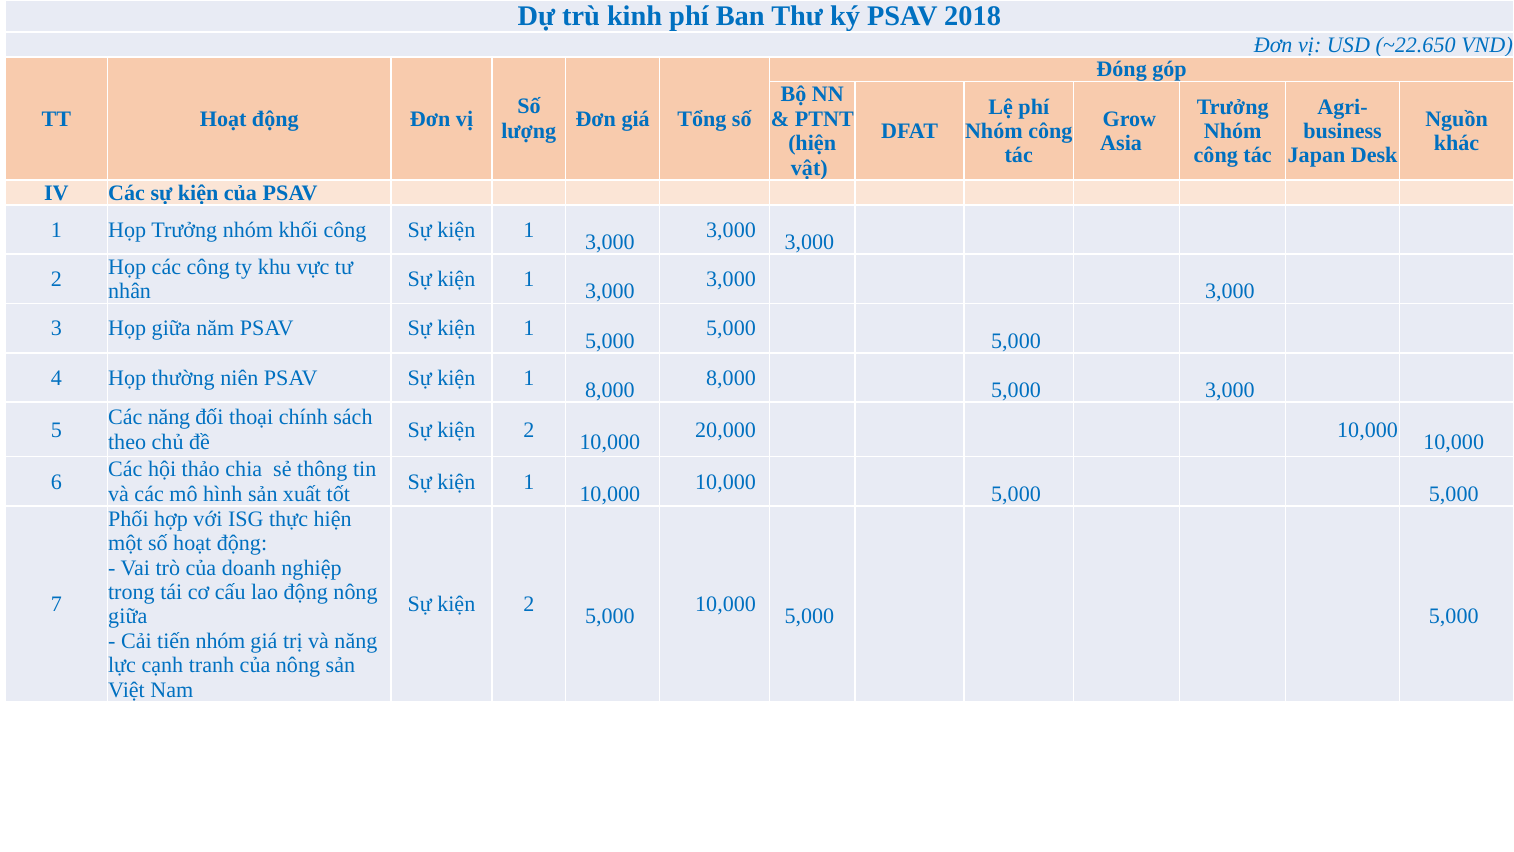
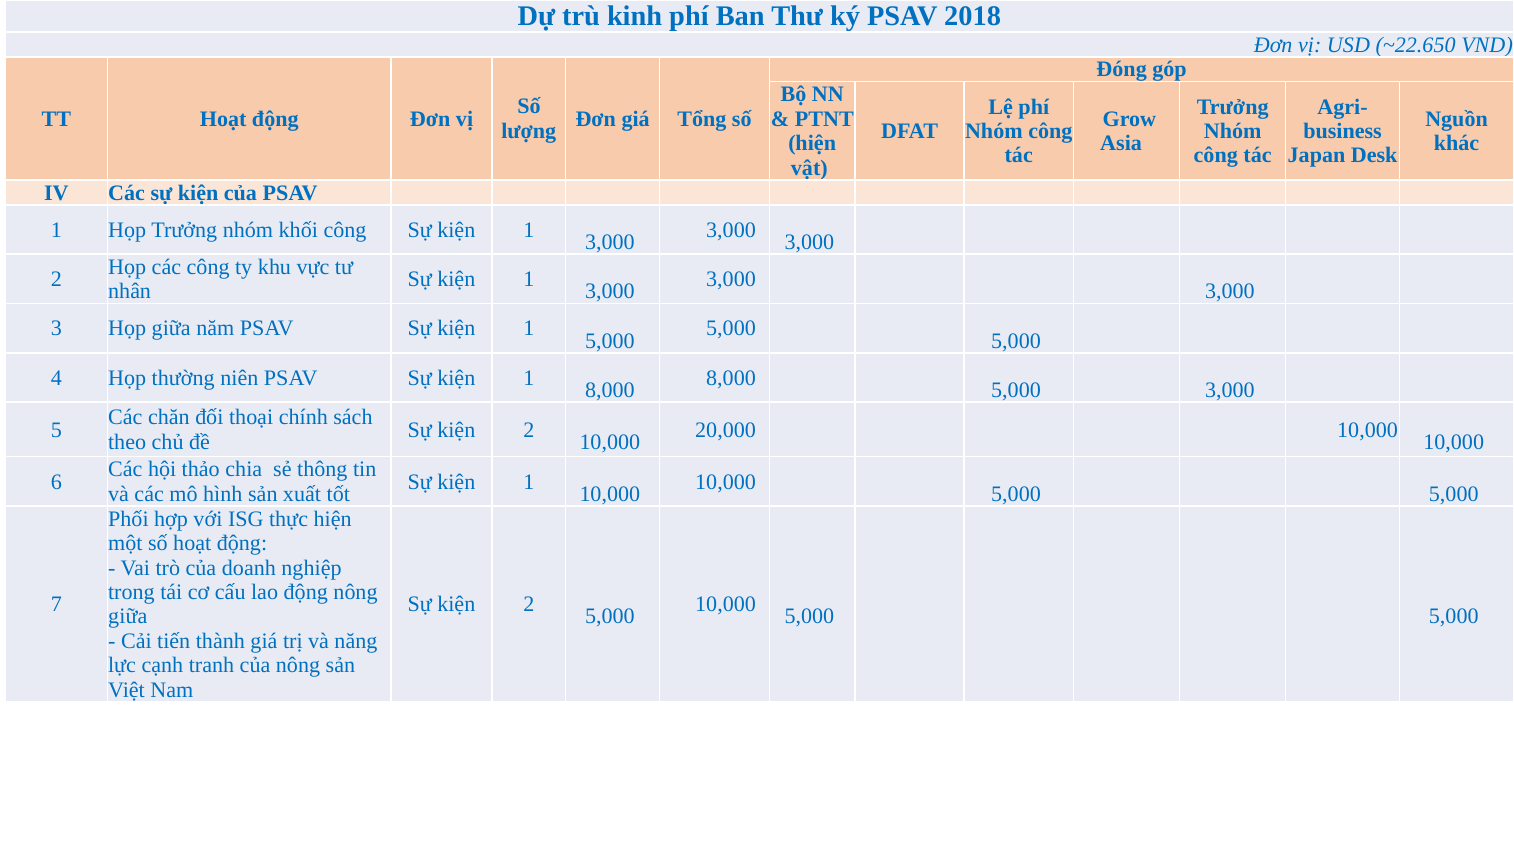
Các năng: năng -> chăn (169, 417)
tiến nhóm: nhóm -> thành (220, 641)
